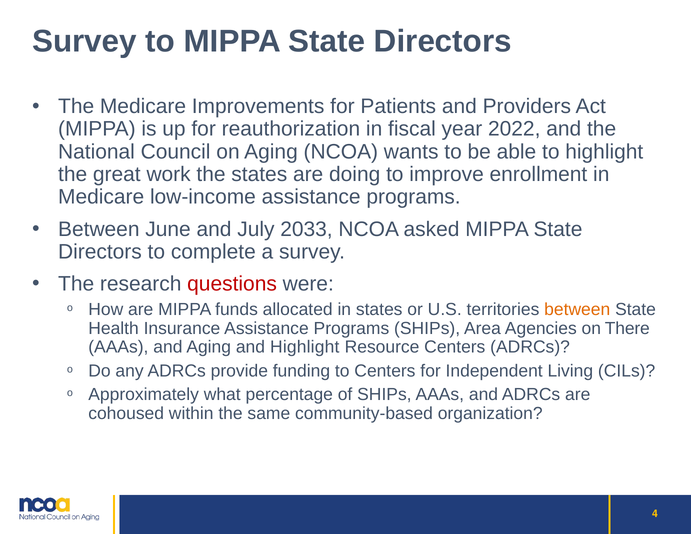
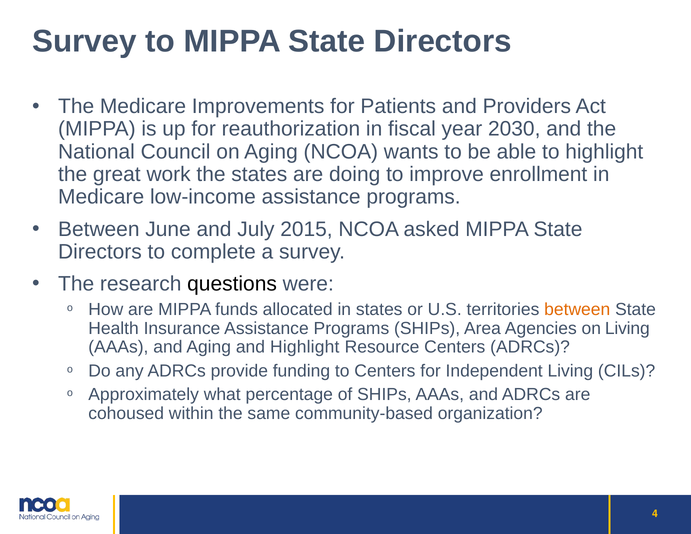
2022: 2022 -> 2030 (514, 129)
2033: 2033 -> 2015 (306, 229)
questions colour: red -> black (232, 284)
on There: There -> Living (627, 328)
